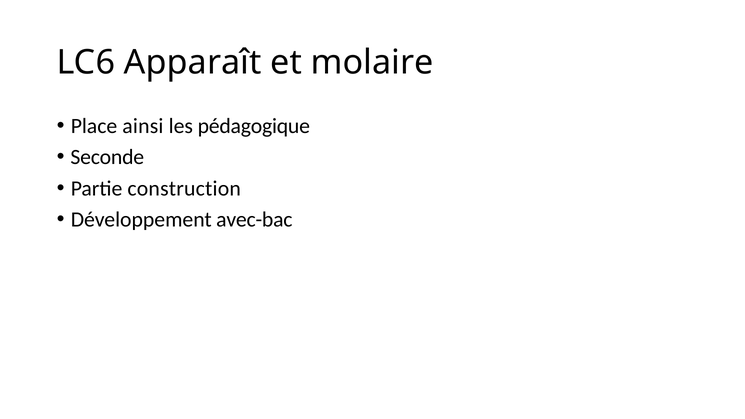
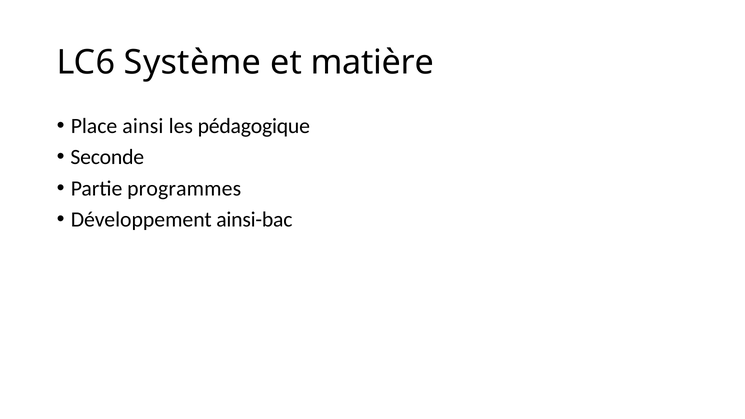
Apparaît: Apparaît -> Système (193, 63)
molaire: molaire -> matière (372, 63)
construction: construction -> programmes (184, 188)
avec-bac: avec-bac -> ainsi-bac (254, 220)
